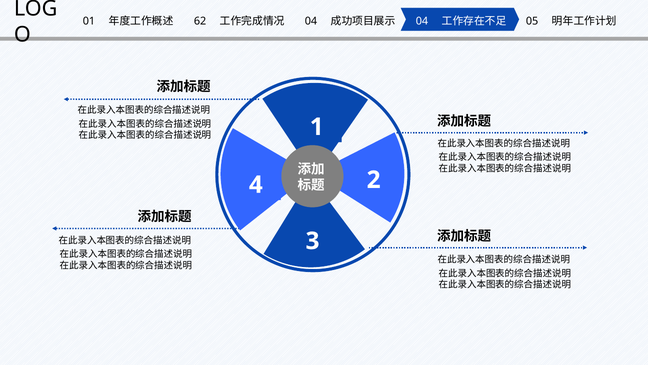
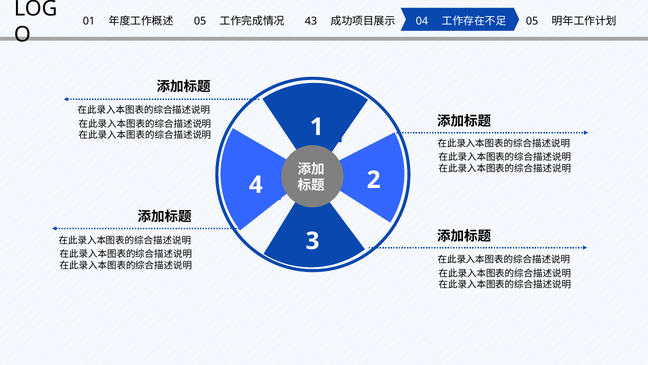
62: 62 -> 05 (200, 21)
04: 04 -> 43 (311, 21)
